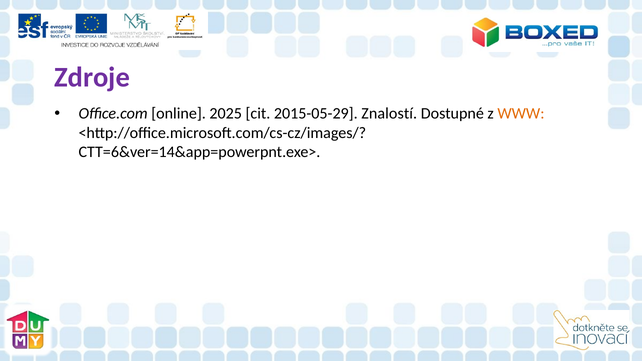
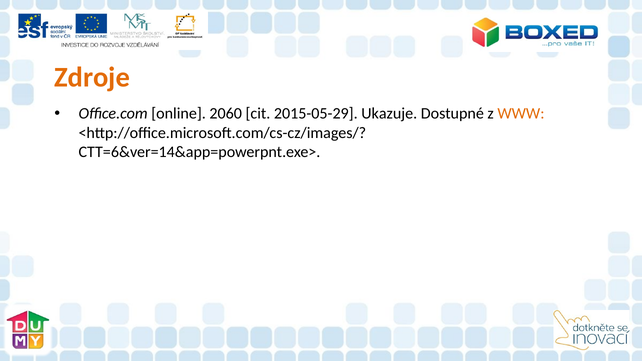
Zdroje colour: purple -> orange (92, 77)
2025: 2025 -> 2060 (226, 114)
Znalostí: Znalostí -> Ukazuje (389, 114)
